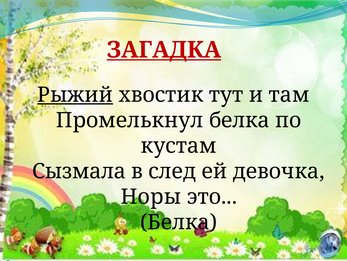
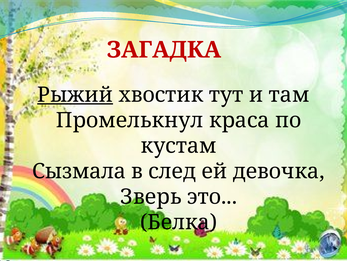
ЗАГАДКА underline: present -> none (164, 50)
Промелькнул белка: белка -> краса (239, 120)
Норы: Норы -> Зверь (151, 196)
